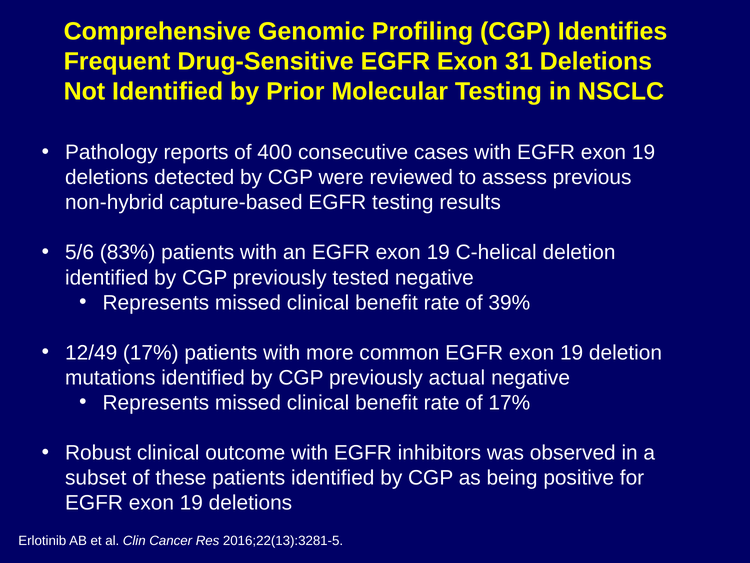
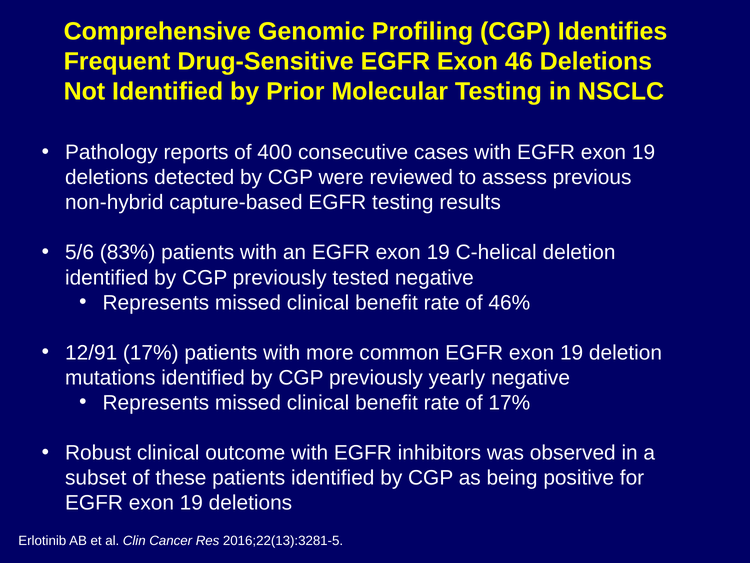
31: 31 -> 46 (519, 61)
39%: 39% -> 46% (509, 302)
12/49: 12/49 -> 12/91 (91, 352)
actual: actual -> yearly (457, 377)
